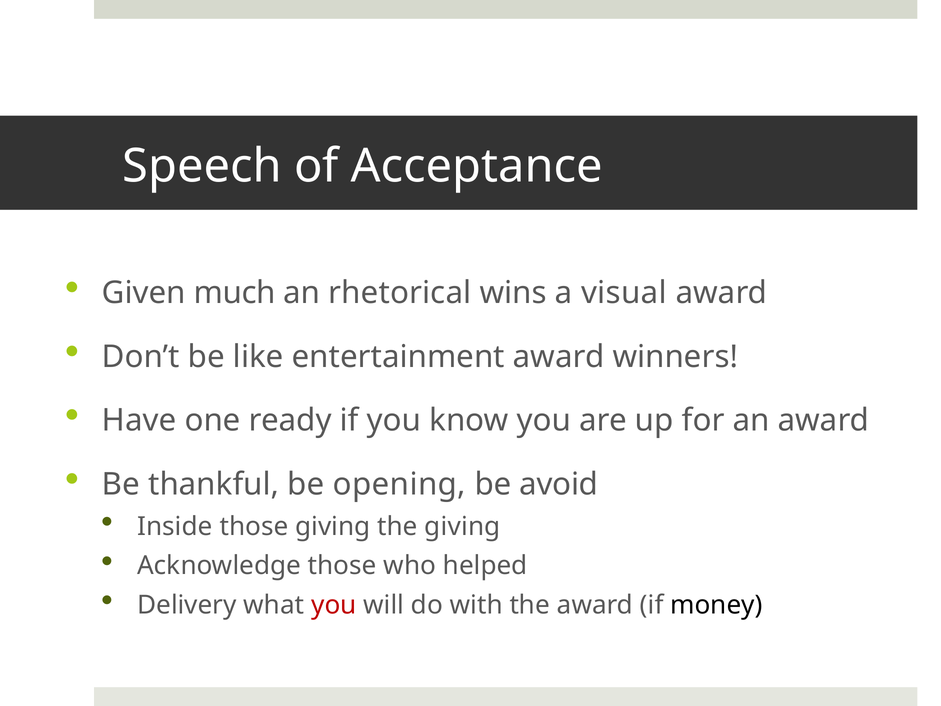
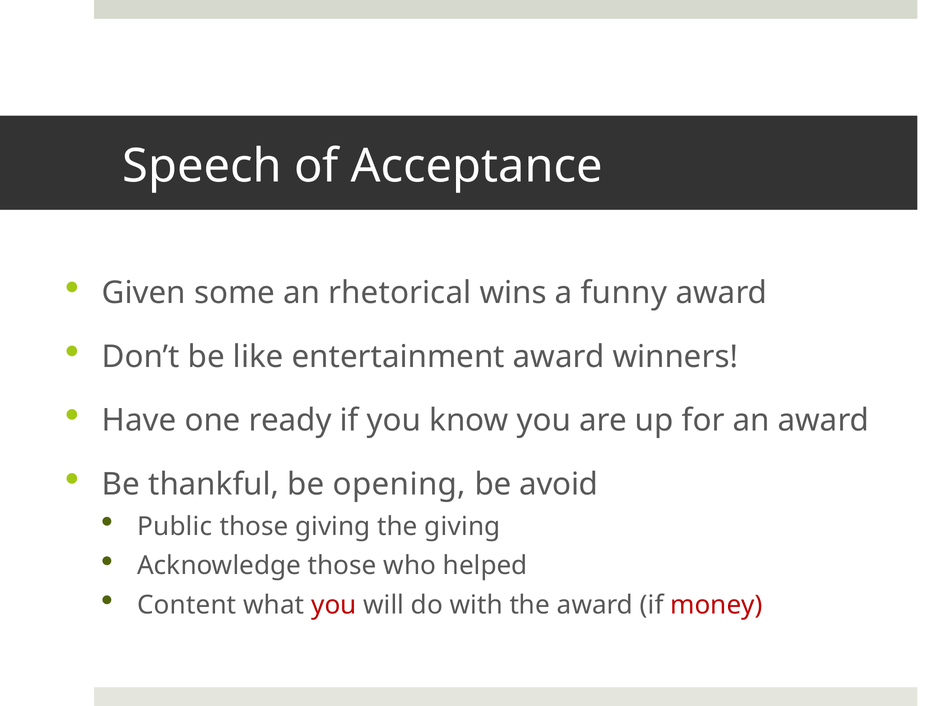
much: much -> some (235, 293)
visual: visual -> funny (624, 293)
Inside: Inside -> Public (175, 526)
Delivery: Delivery -> Content (187, 605)
money colour: black -> red (716, 605)
